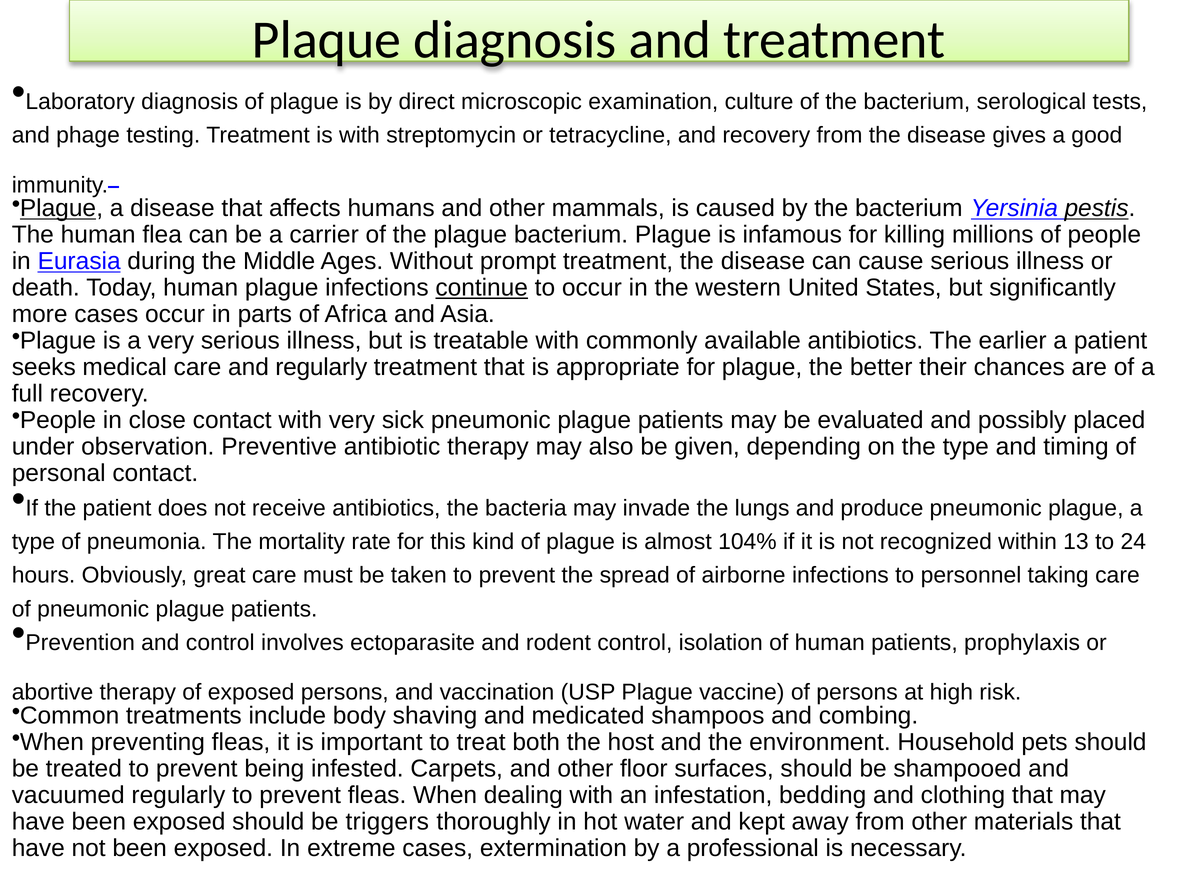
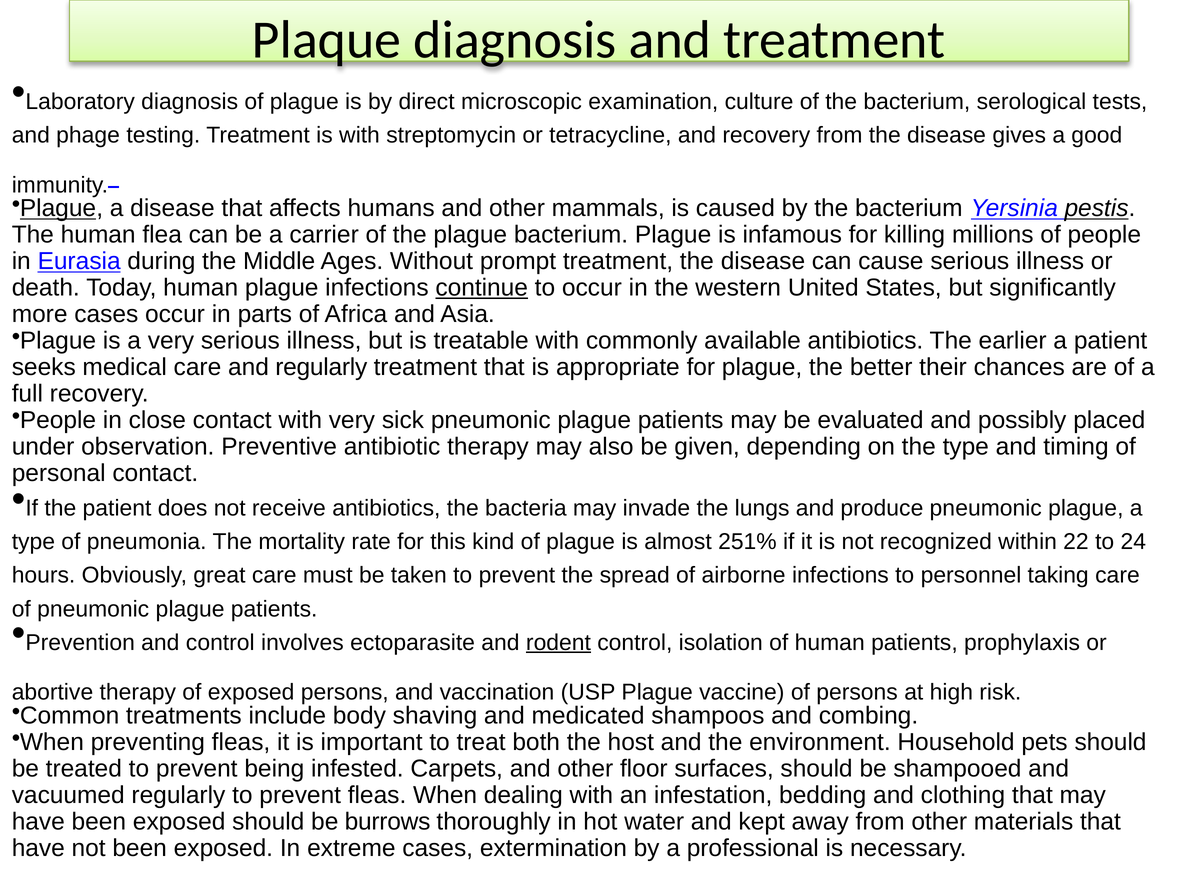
104%: 104% -> 251% (747, 542)
13: 13 -> 22 (1076, 542)
rodent underline: none -> present (558, 643)
triggers: triggers -> burrows (388, 822)
